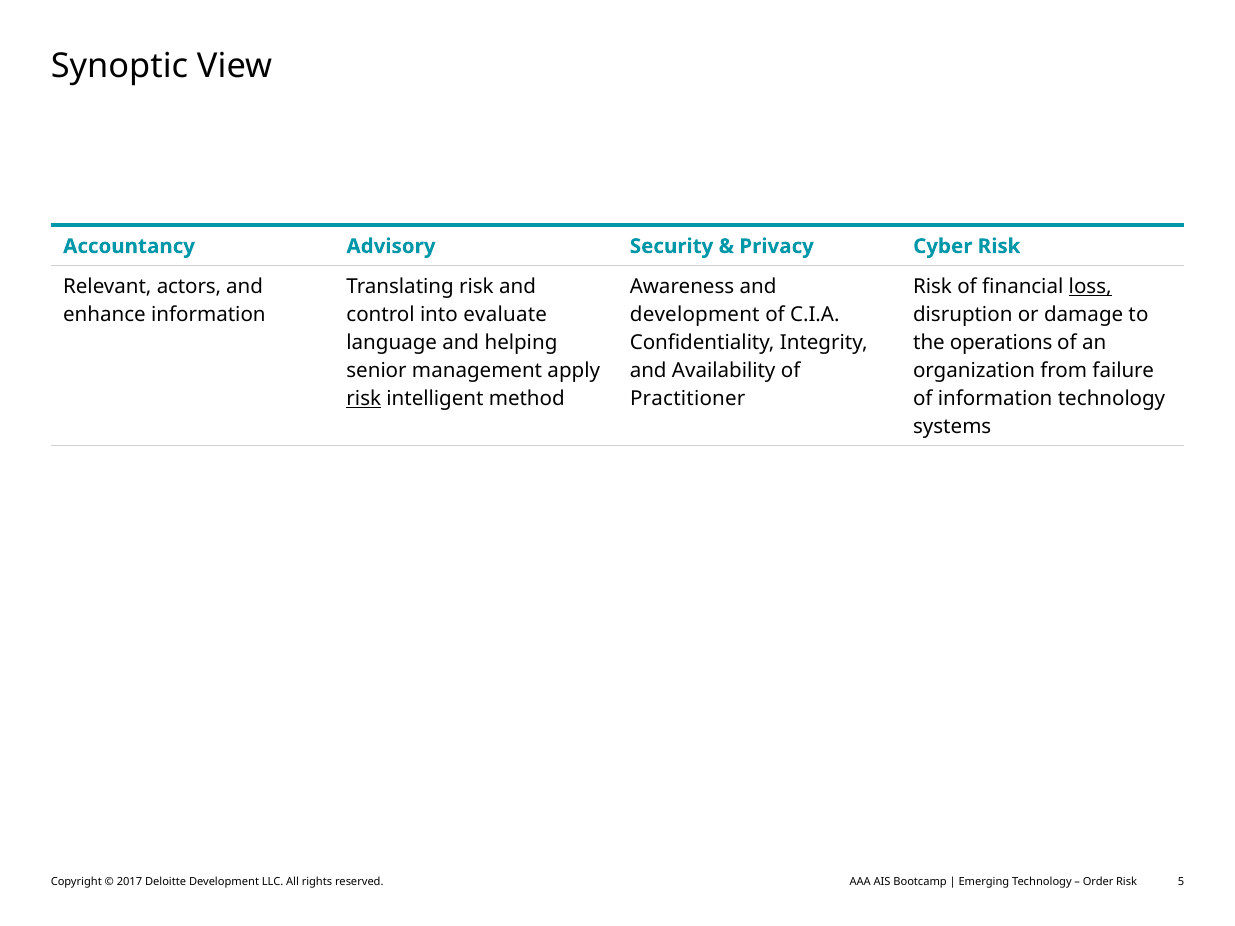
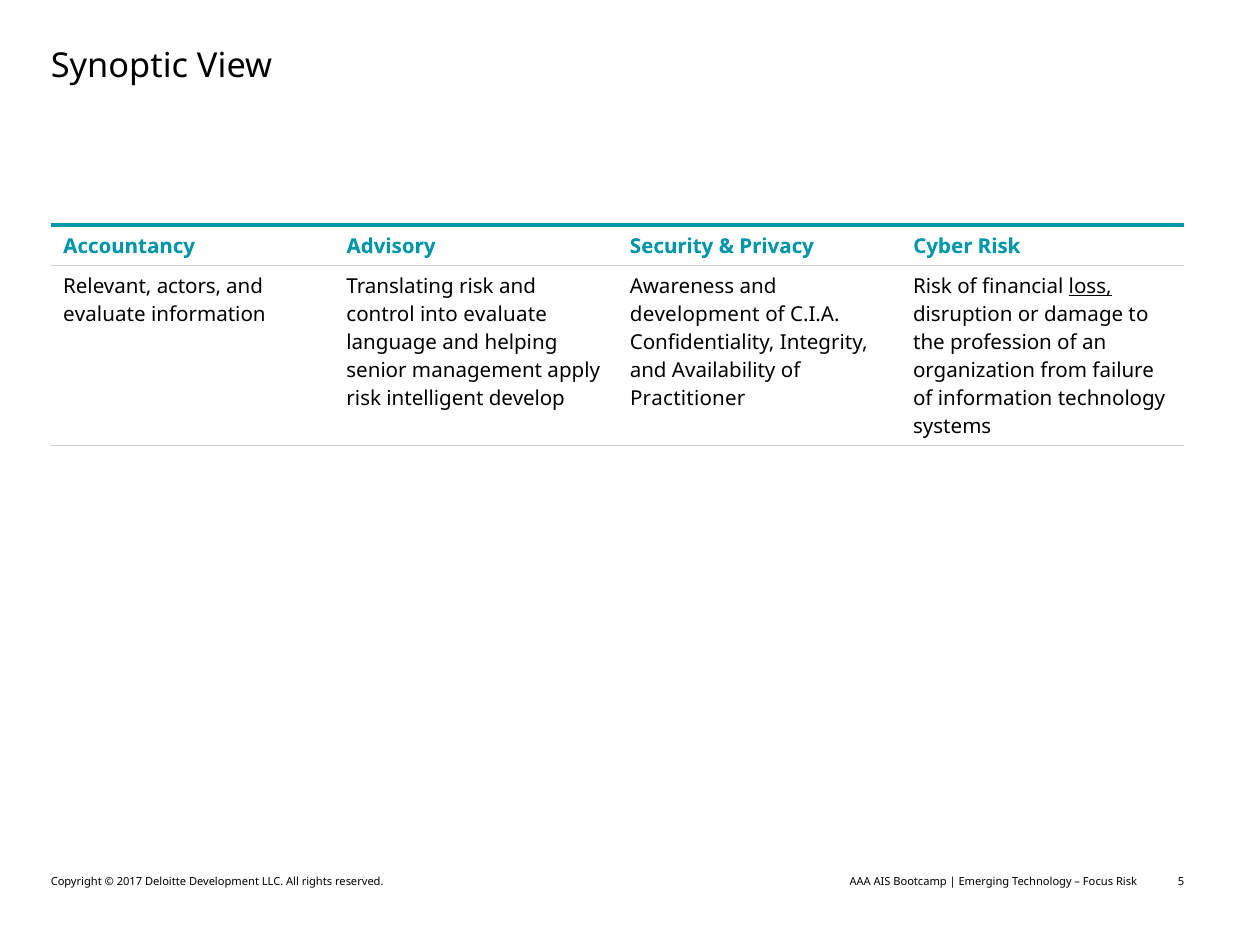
enhance: enhance -> evaluate (104, 315)
operations: operations -> profession (1001, 343)
risk underline: present -> none (364, 399)
method: method -> develop (527, 399)
Order: Order -> Focus (1098, 882)
